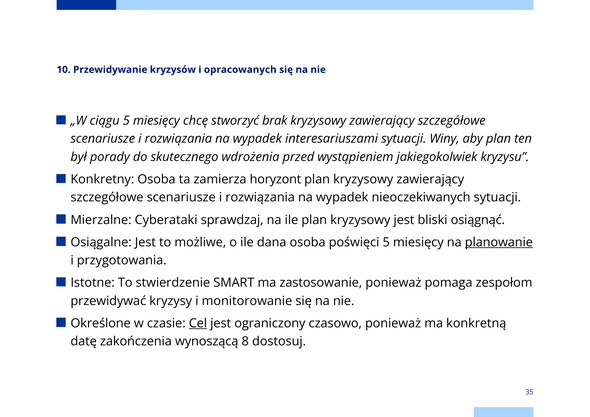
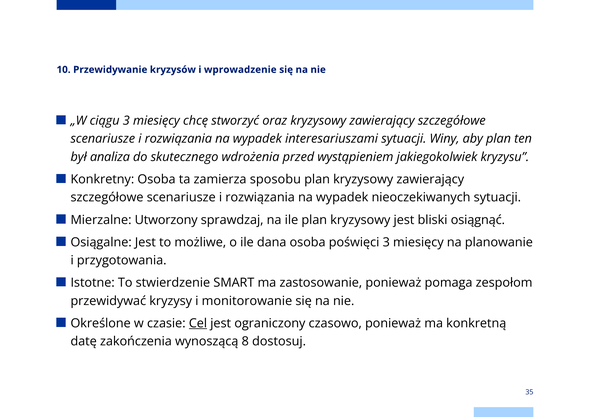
opracowanych: opracowanych -> wprowadzenie (240, 70)
ciągu 5: 5 -> 3 (126, 121)
brak: brak -> oraz (275, 121)
porady: porady -> analiza (110, 157)
horyzont: horyzont -> sposobu (275, 179)
Cyberataki: Cyberataki -> Utworzony (166, 220)
poświęci 5: 5 -> 3 (386, 242)
planowanie underline: present -> none (499, 242)
